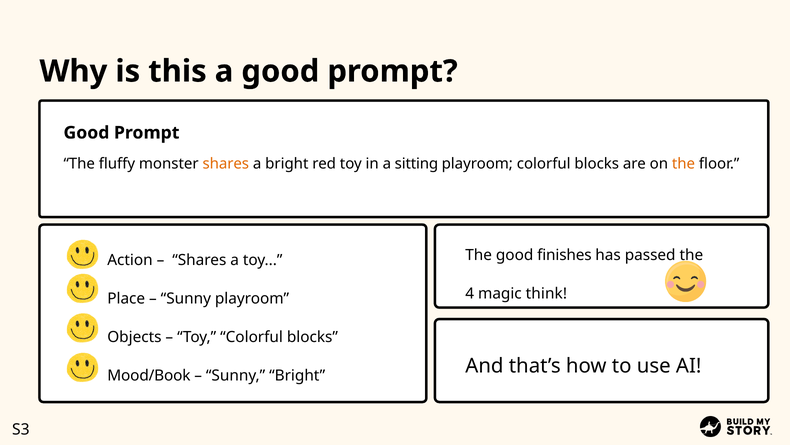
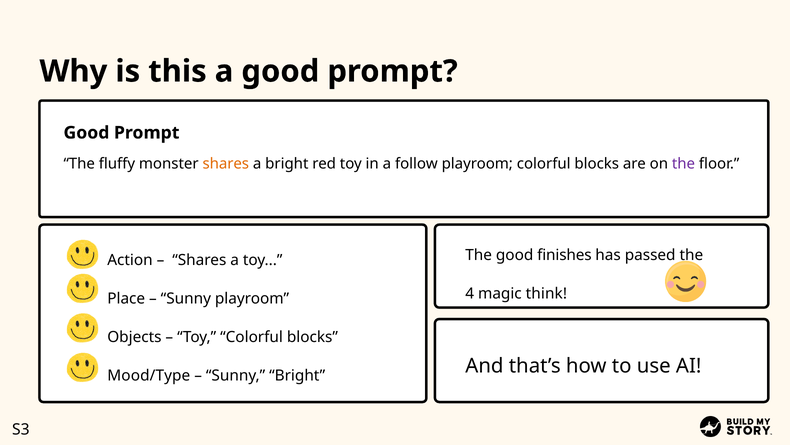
sitting: sitting -> follow (416, 163)
the colour: orange -> purple (684, 163)
Mood/Book: Mood/Book -> Mood/Type (149, 375)
